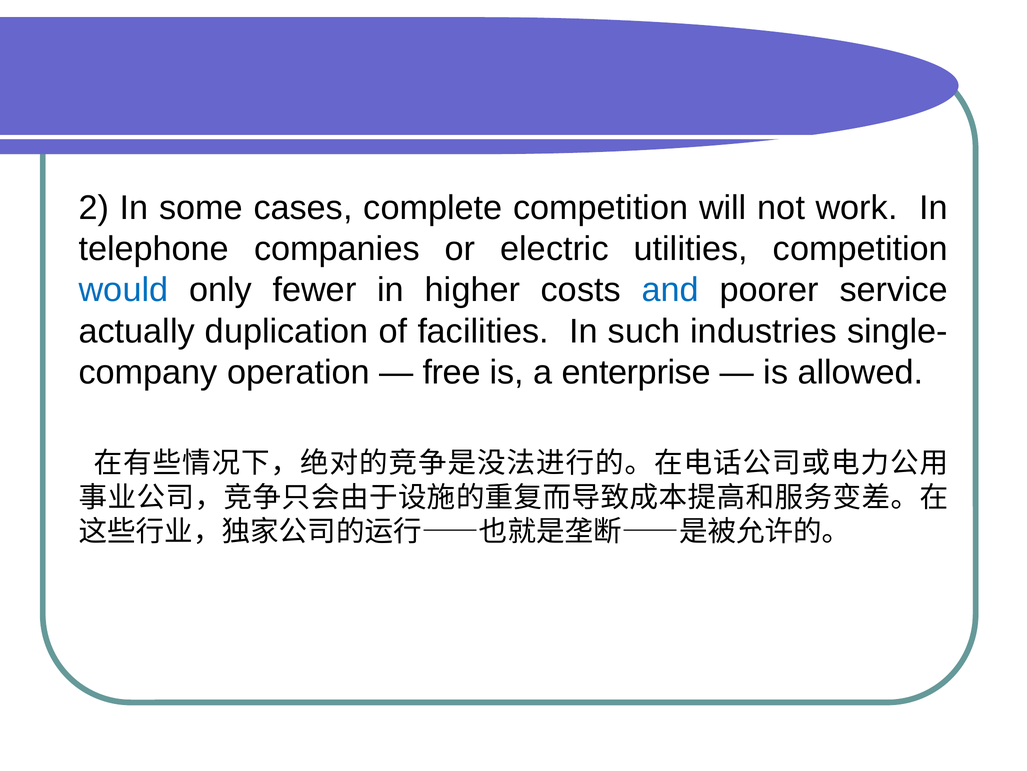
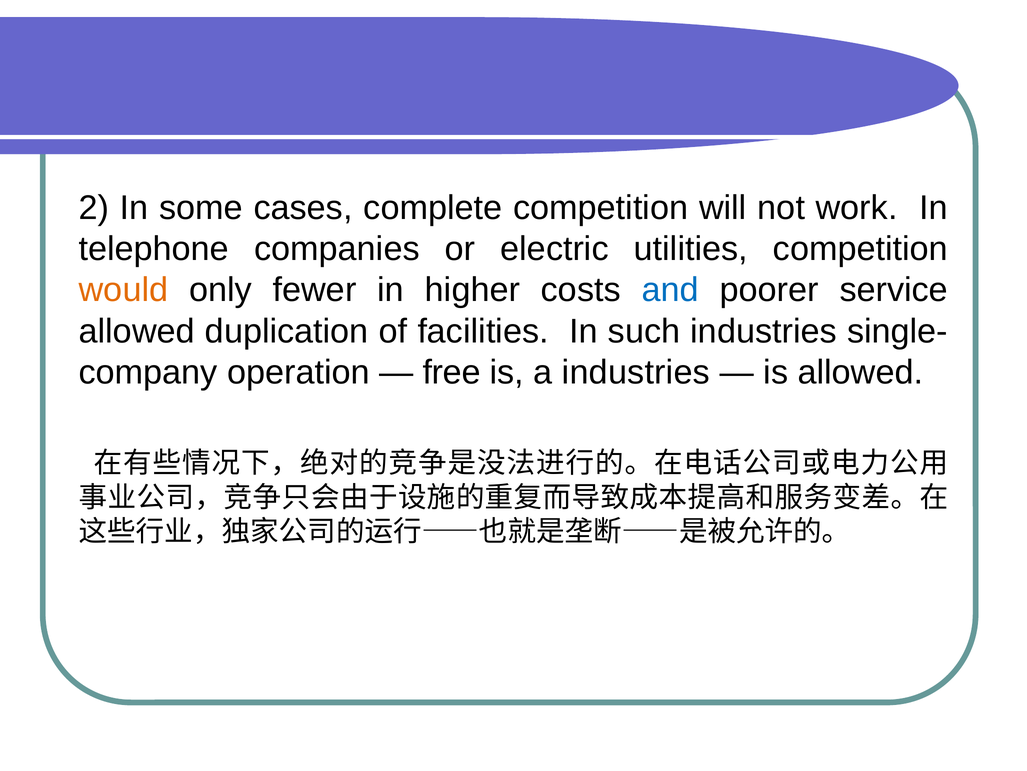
would colour: blue -> orange (123, 290)
actually: actually -> allowed (137, 331)
a enterprise: enterprise -> industries (636, 372)
